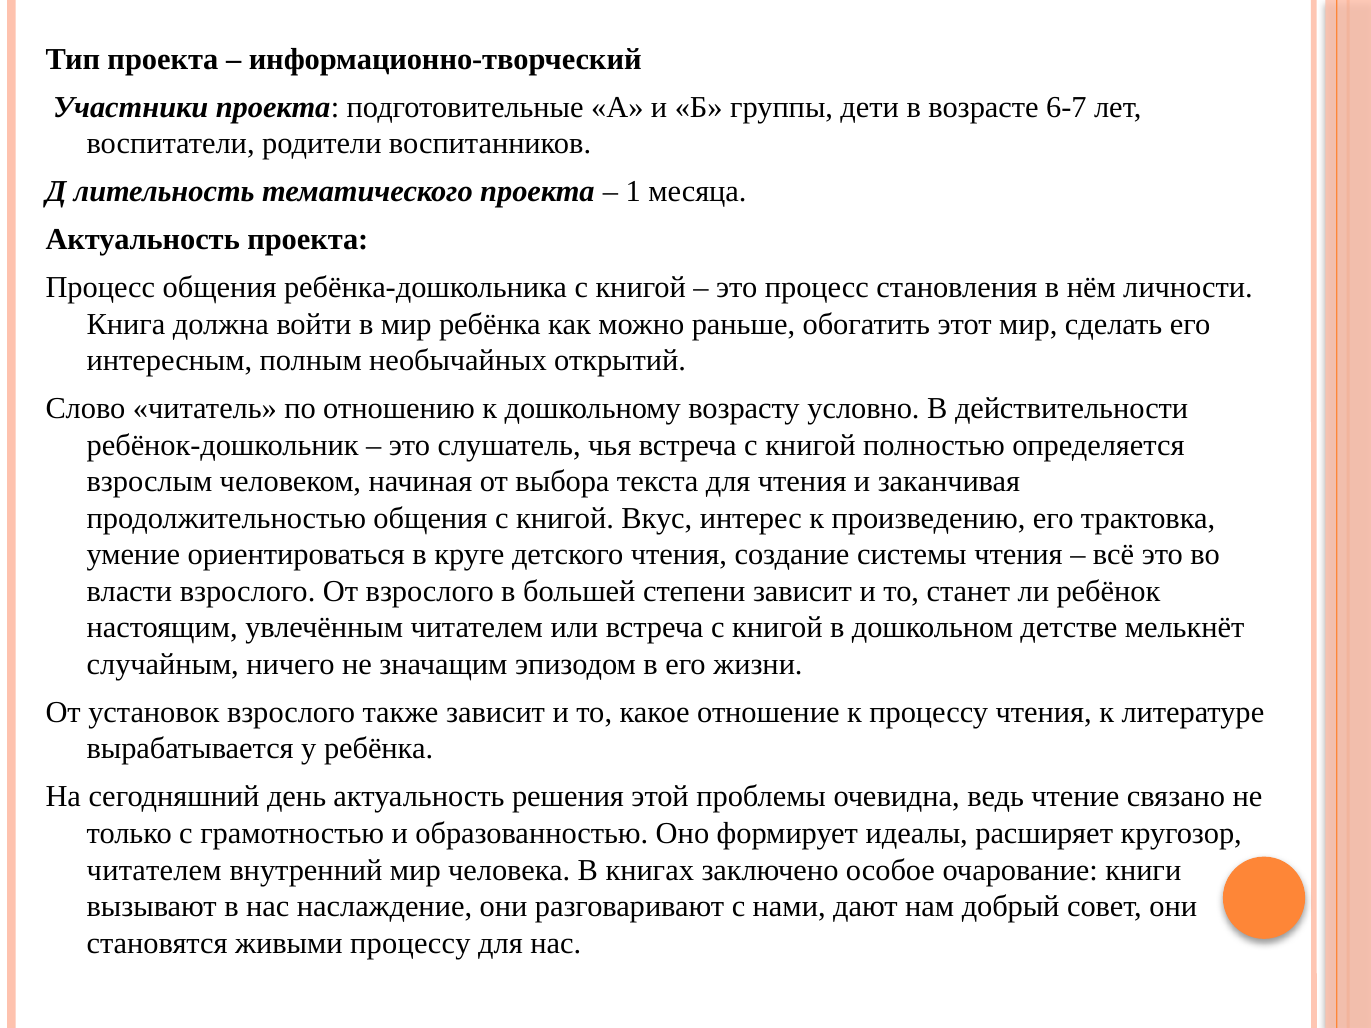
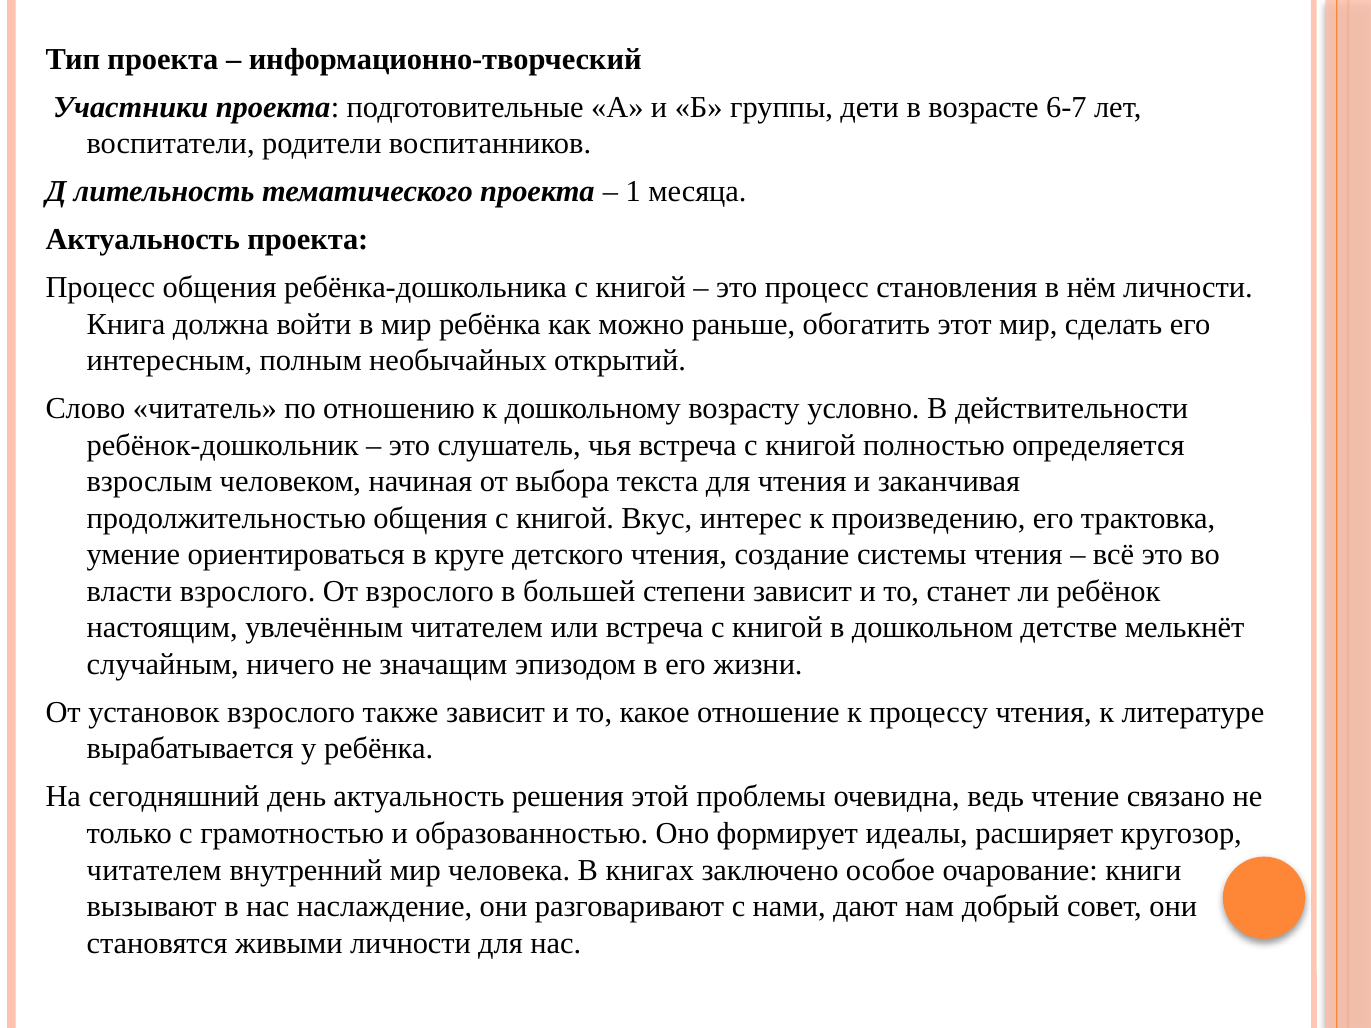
живыми процессу: процессу -> личности (410, 943)
